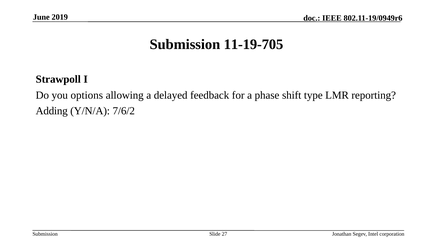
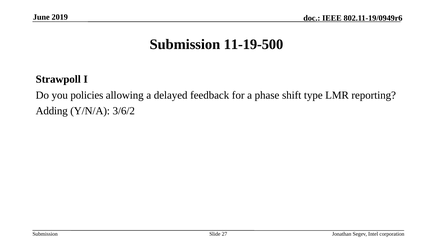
11-19-705: 11-19-705 -> 11-19-500 (254, 44)
options: options -> policies (87, 95)
7/6/2: 7/6/2 -> 3/6/2 (124, 111)
